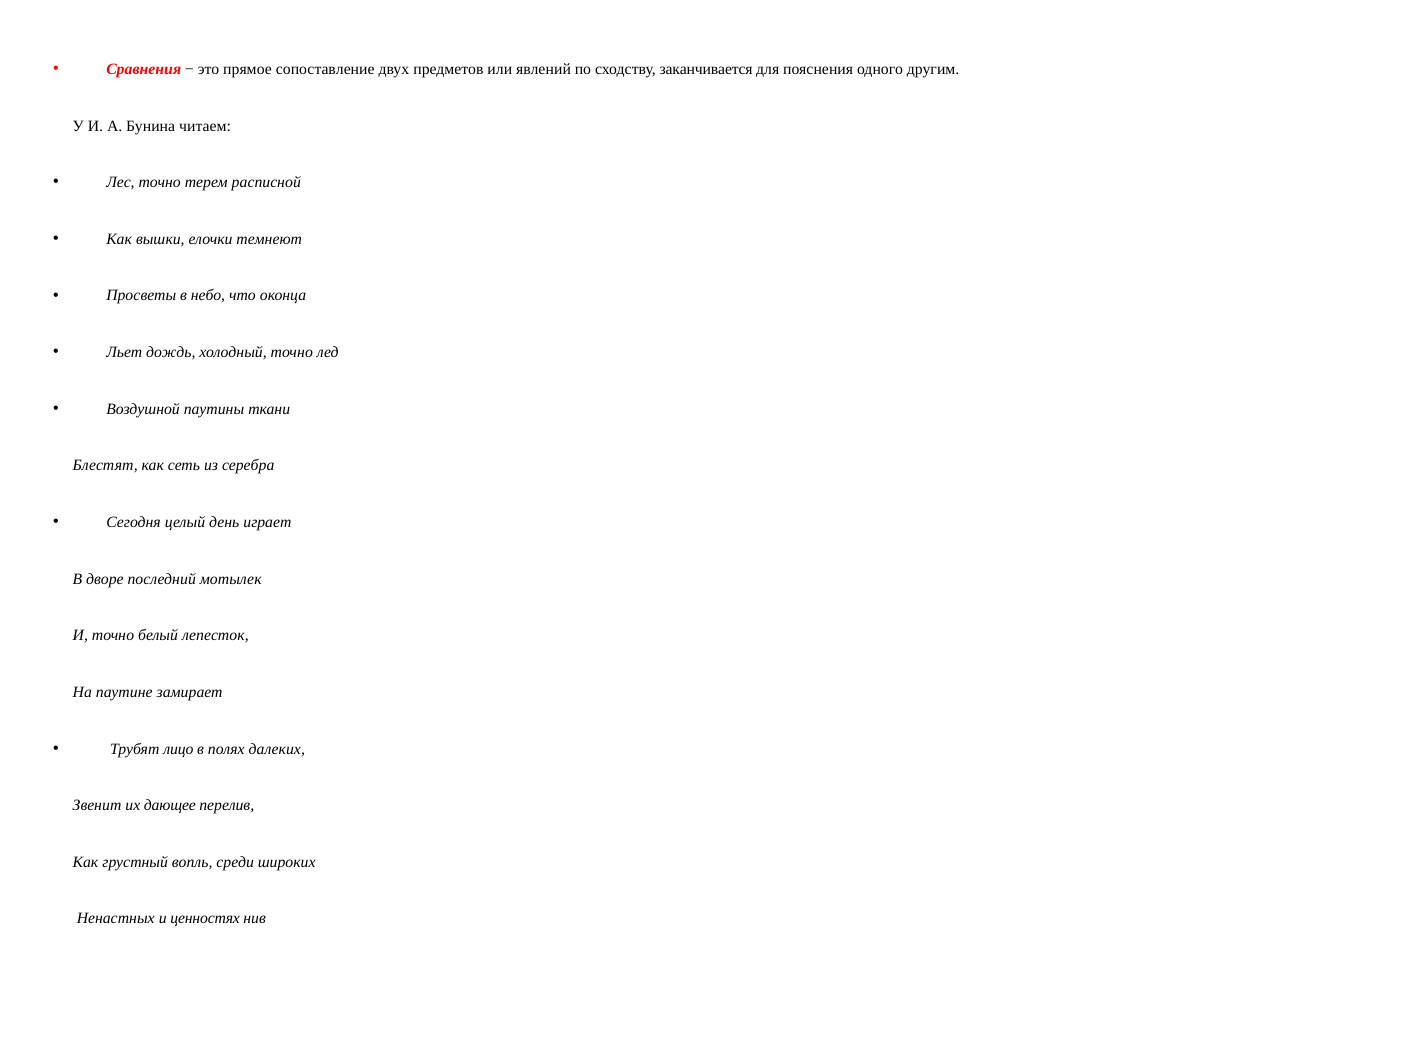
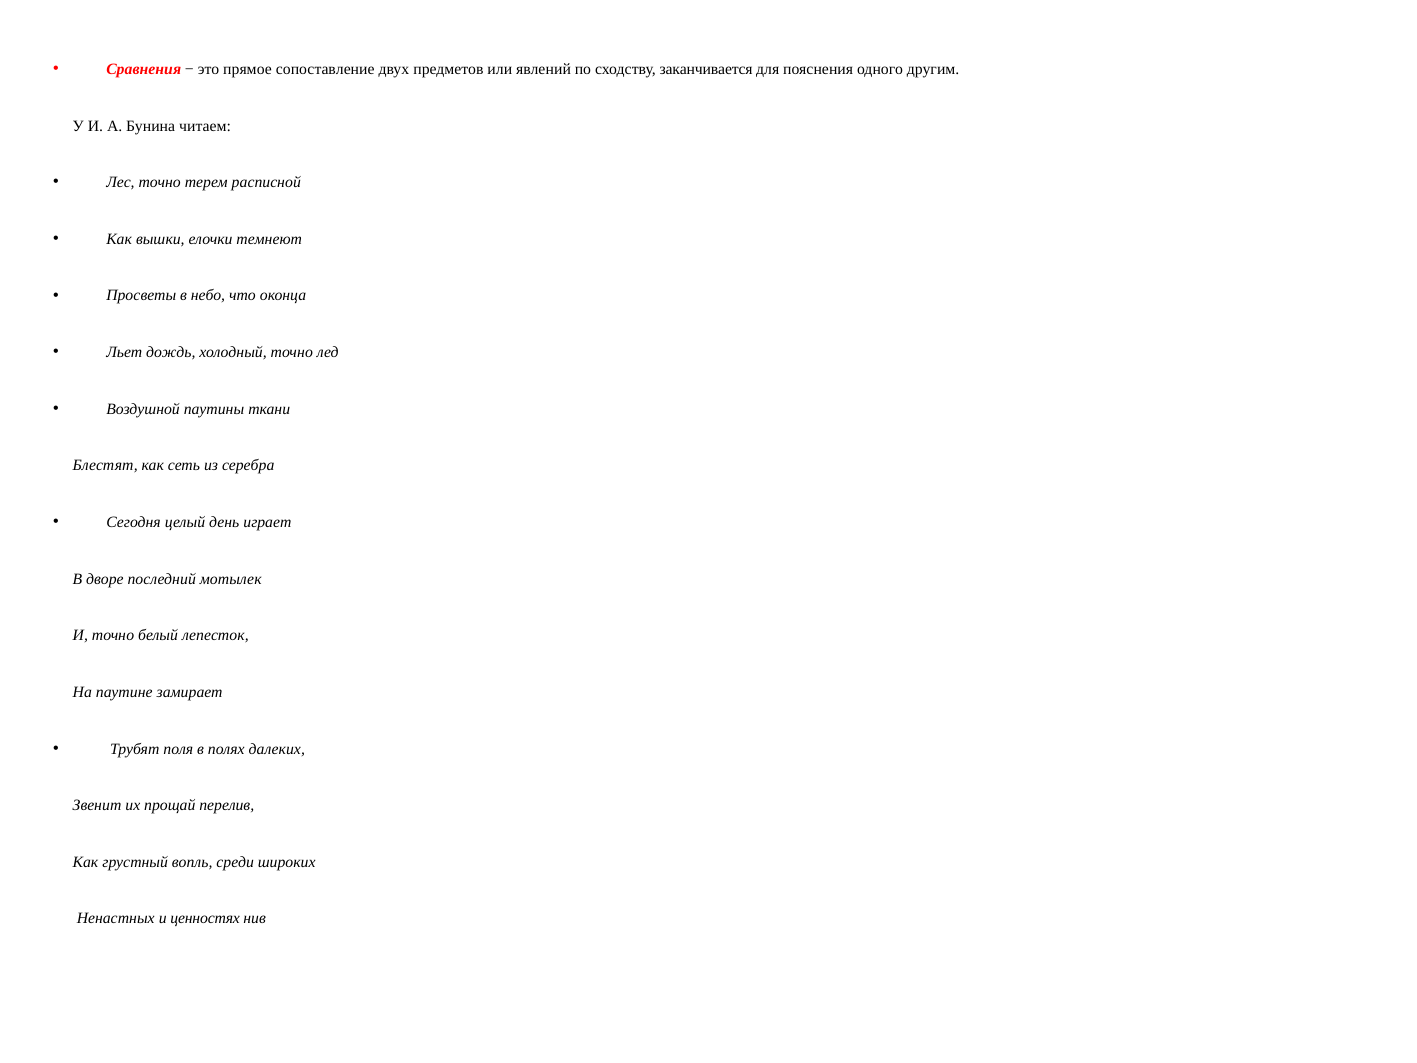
лицо: лицо -> поля (178, 749)
дающее: дающее -> прощай (170, 805)
